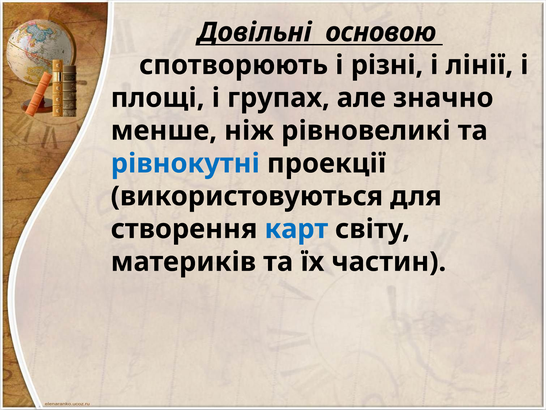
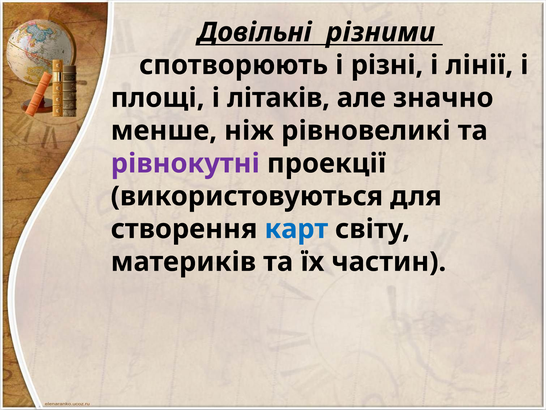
основою: основою -> різними (381, 32)
групах: групах -> літаків (278, 98)
рівнокутні colour: blue -> purple (185, 163)
